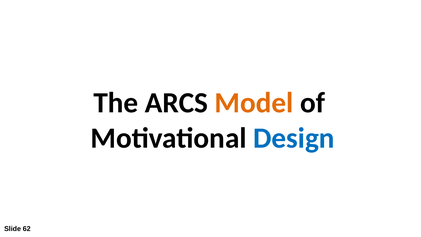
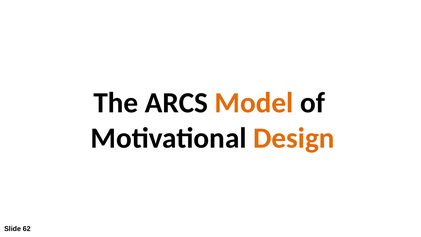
Design colour: blue -> orange (294, 138)
